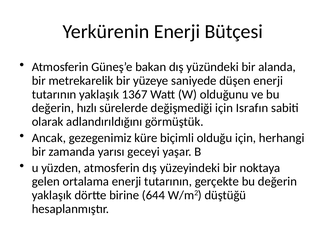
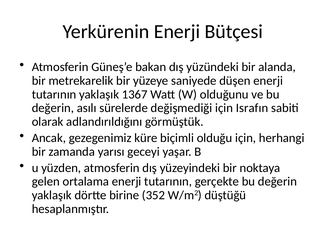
hızlı: hızlı -> asılı (87, 108)
644: 644 -> 352 (154, 196)
